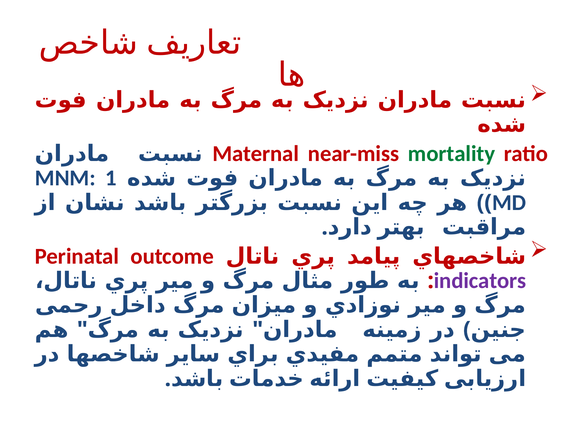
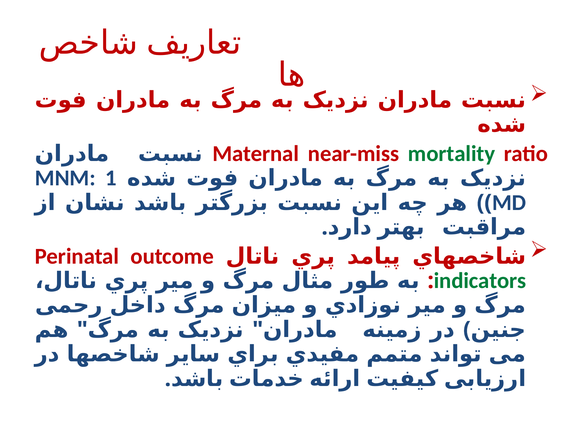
indicators colour: purple -> green (480, 281)
